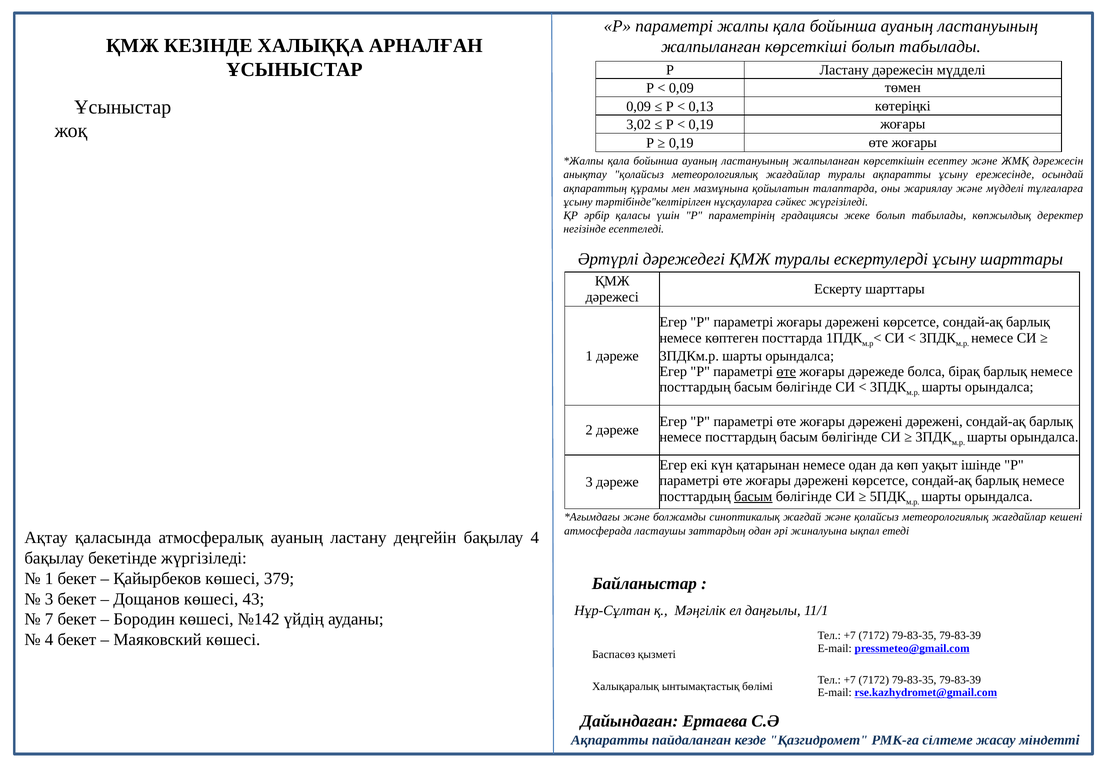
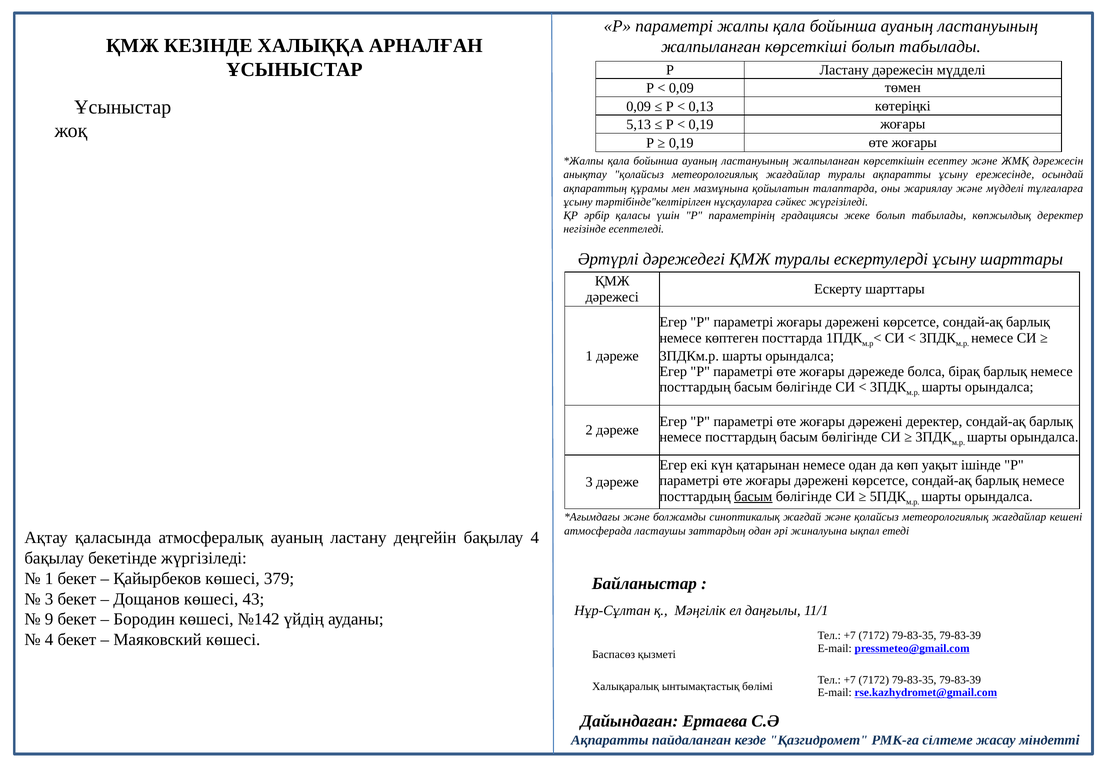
3,02: 3,02 -> 5,13 (639, 125)
өте underline: present -> none (786, 371)
дәрежені дәрежені: дәрежені -> деректер (934, 421)
7: 7 -> 9 (49, 619)
